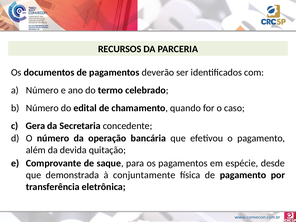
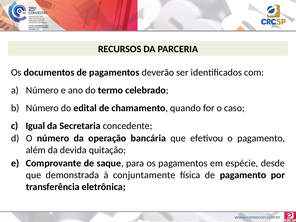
Gera: Gera -> Igual (35, 126)
